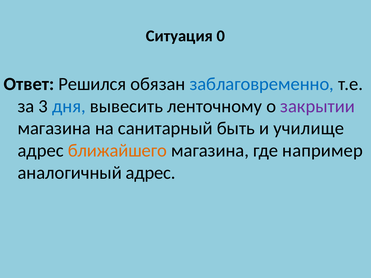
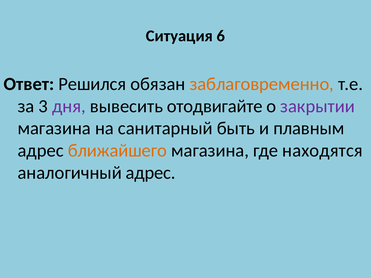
0: 0 -> 6 (221, 36)
заблаговременно colour: blue -> orange (262, 84)
дня colour: blue -> purple (69, 106)
ленточному: ленточному -> отодвигайте (215, 106)
училище: училище -> плавным (309, 128)
например: например -> находятся (323, 151)
